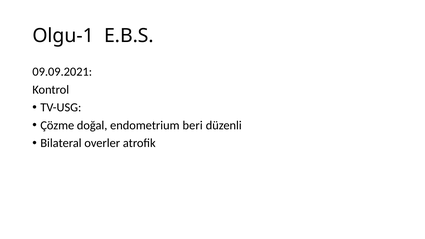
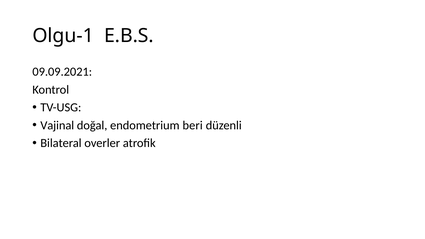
Çözme: Çözme -> Vajinal (57, 125)
